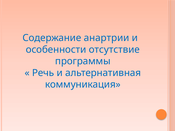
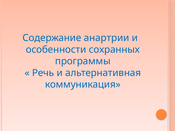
отсутствие: отсутствие -> сохранных (114, 50)
